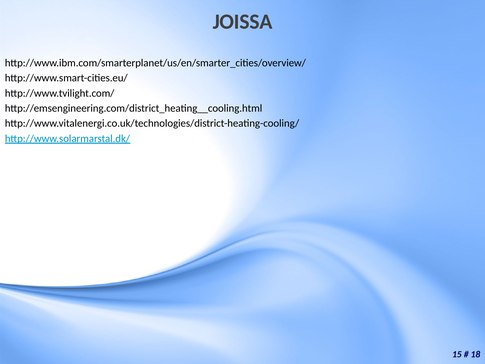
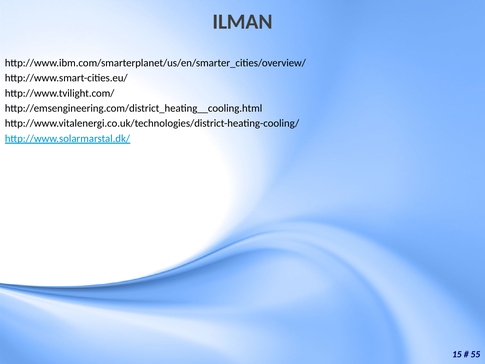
JOISSA: JOISSA -> ILMAN (243, 22)
18: 18 -> 55 (475, 354)
